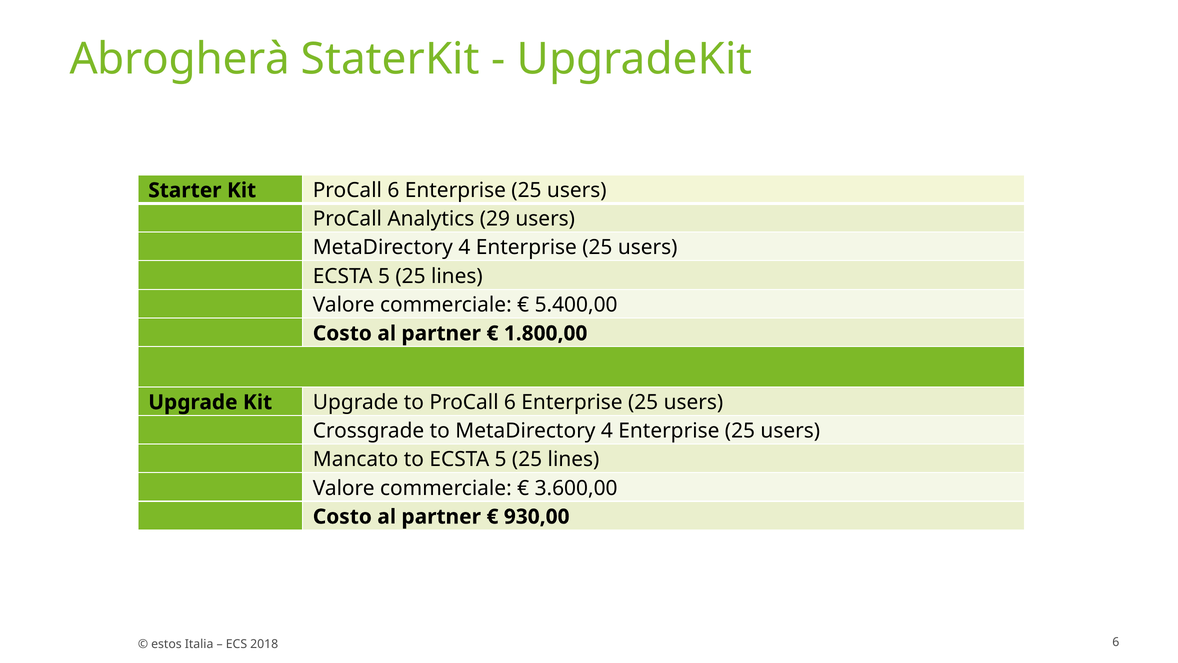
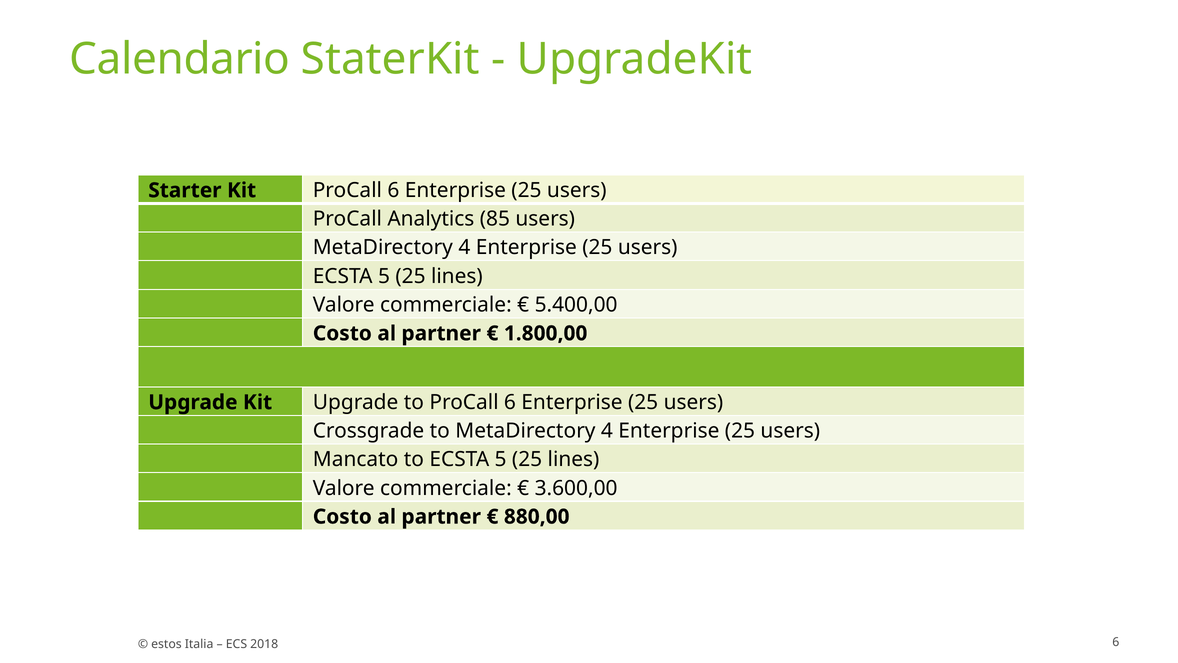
Abrogherà: Abrogherà -> Calendario (180, 59)
29: 29 -> 85 (495, 219)
930,00: 930,00 -> 880,00 (537, 516)
